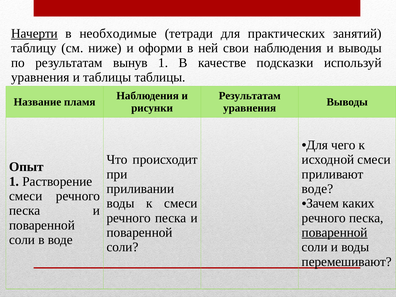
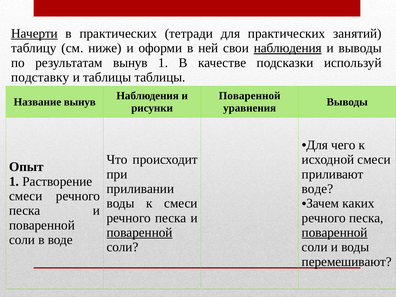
в необходимые: необходимые -> практических (118, 33)
наблюдения underline: none -> present (288, 48)
уравнения: уравнения -> подставку (40, 77)
Результатам: Результатам -> Поваренной (250, 96)
Название пламя: пламя -> вынув (80, 102)
поваренной underline: none -> present (140, 233)
